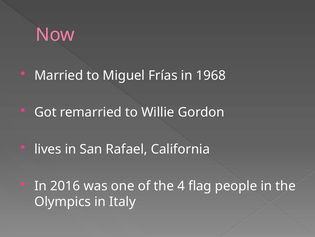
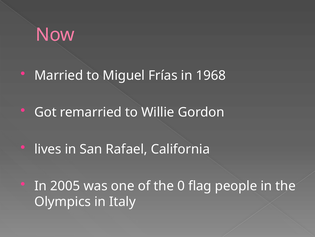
2016: 2016 -> 2005 (65, 185)
4: 4 -> 0 (181, 185)
